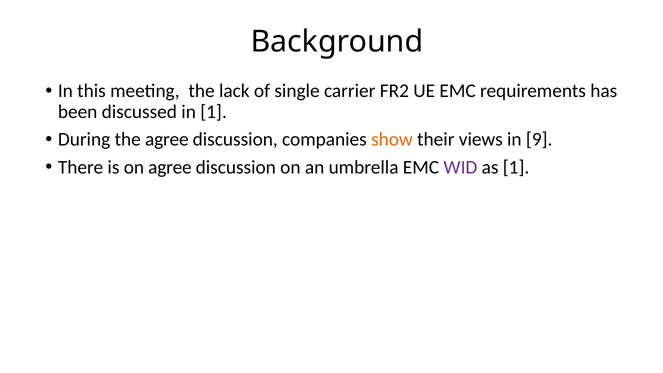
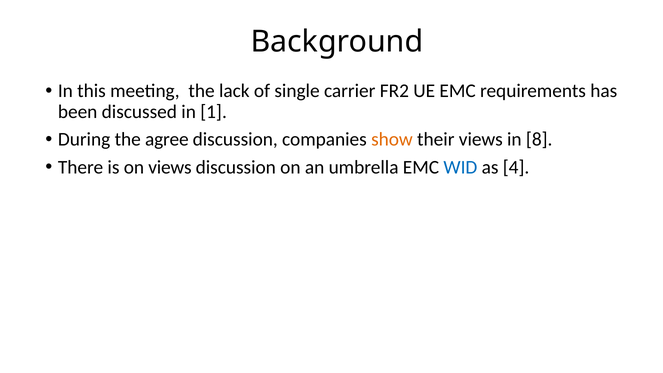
9: 9 -> 8 (539, 140)
on agree: agree -> views (170, 167)
WID colour: purple -> blue (460, 167)
as 1: 1 -> 4 (516, 167)
